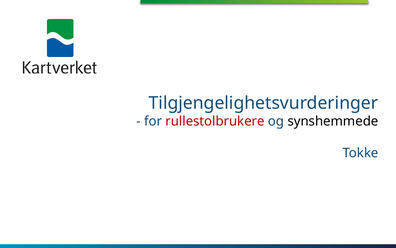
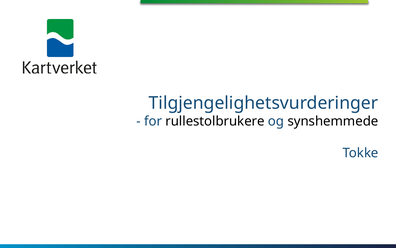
rullestolbrukere colour: red -> black (215, 121)
